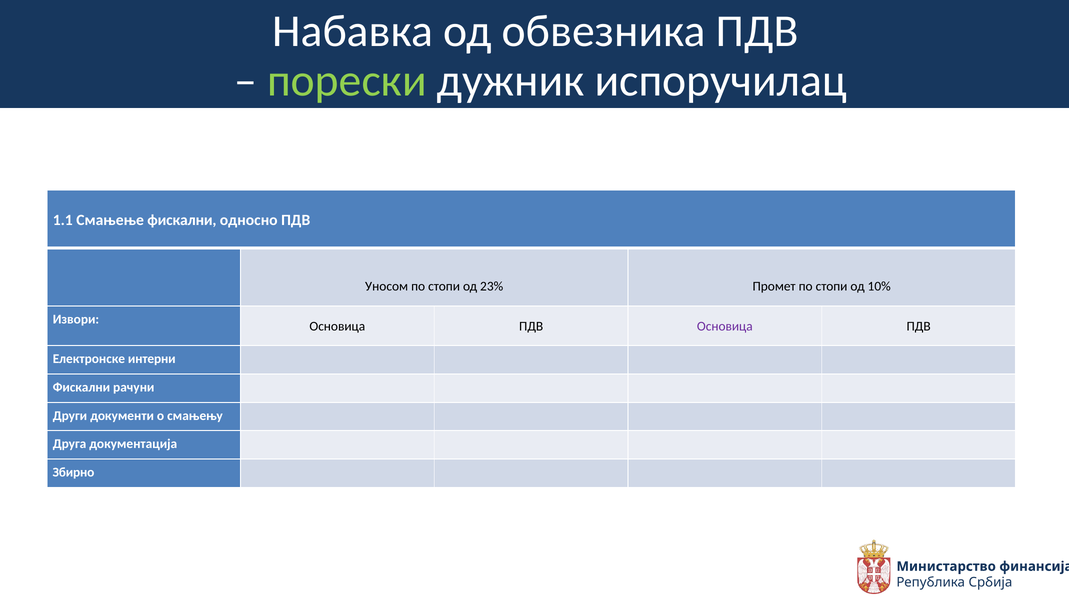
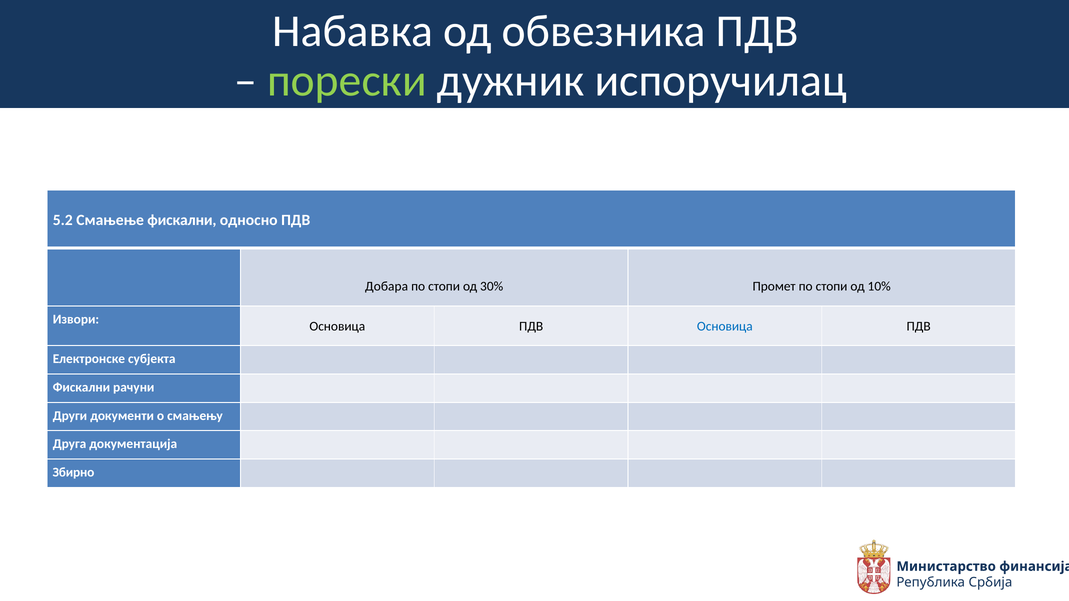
1.1: 1.1 -> 5.2 (63, 220)
Уносом: Уносом -> Добара (387, 287)
23%: 23% -> 30% (492, 287)
Основица colour: purple -> blue (725, 327)
интерни: интерни -> субјекта (152, 359)
